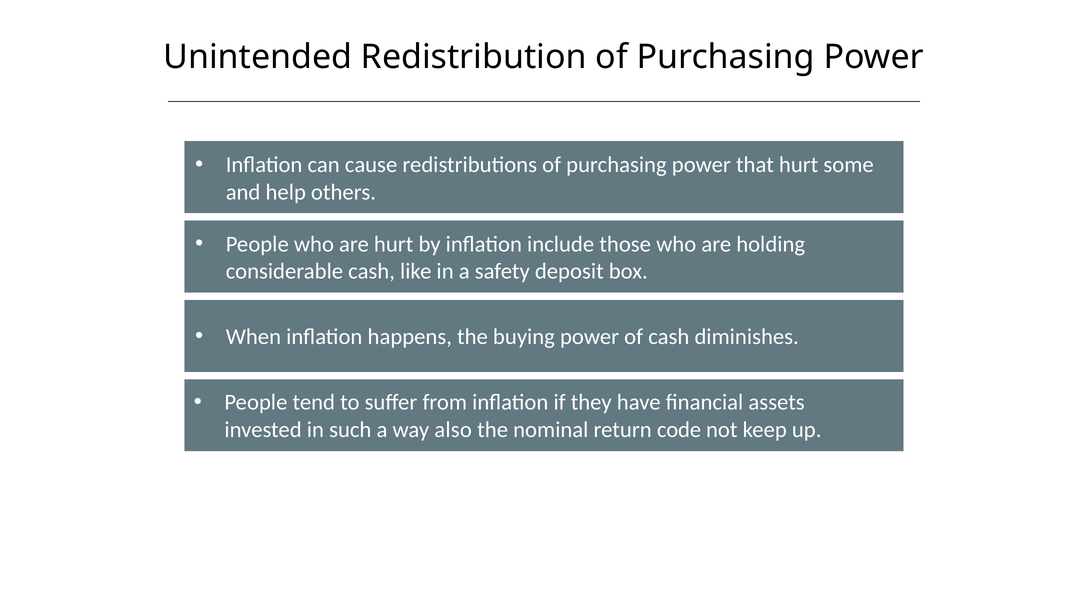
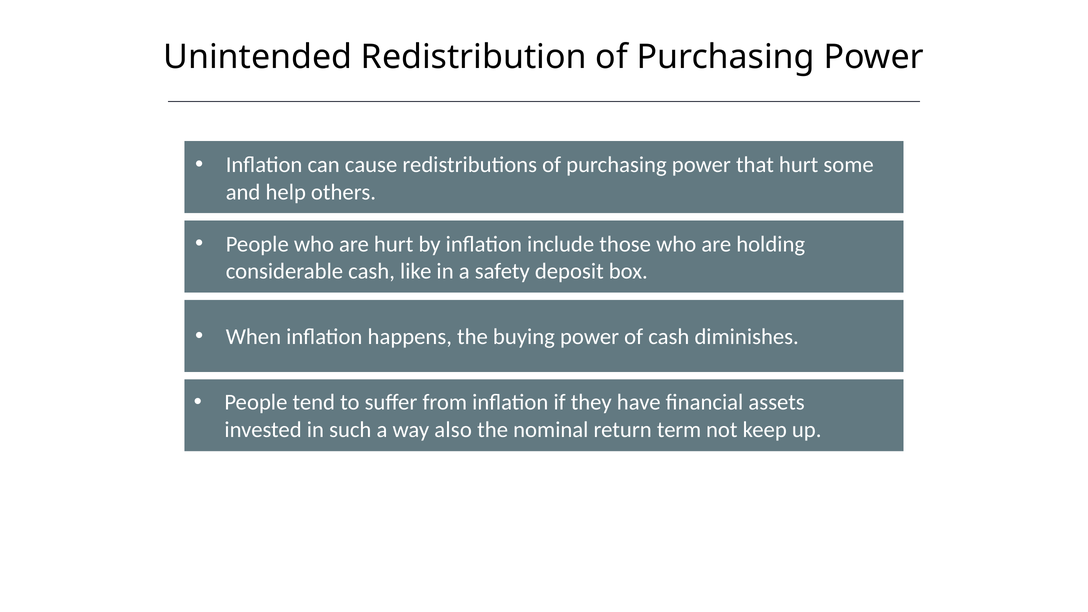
code: code -> term (679, 430)
